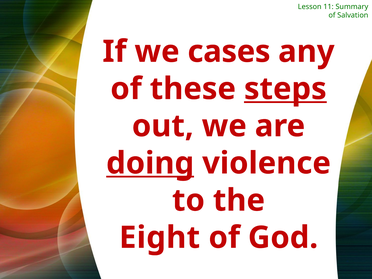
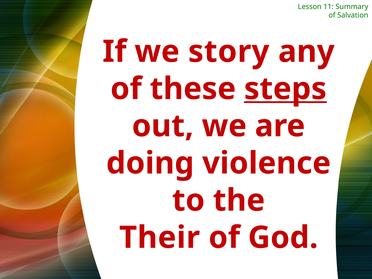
cases: cases -> story (229, 52)
doing underline: present -> none (150, 163)
Eight: Eight -> Their (160, 238)
